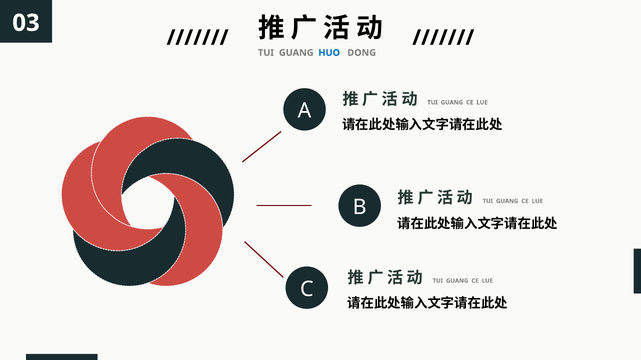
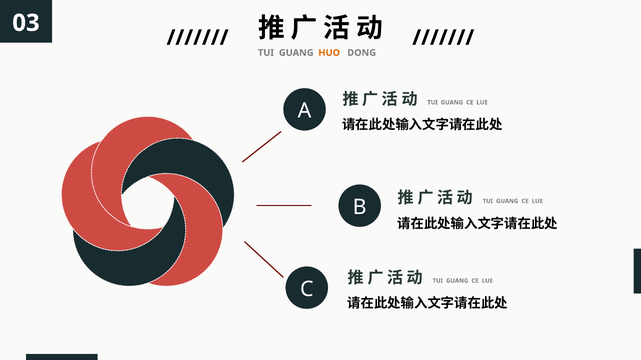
HUO colour: blue -> orange (329, 53)
